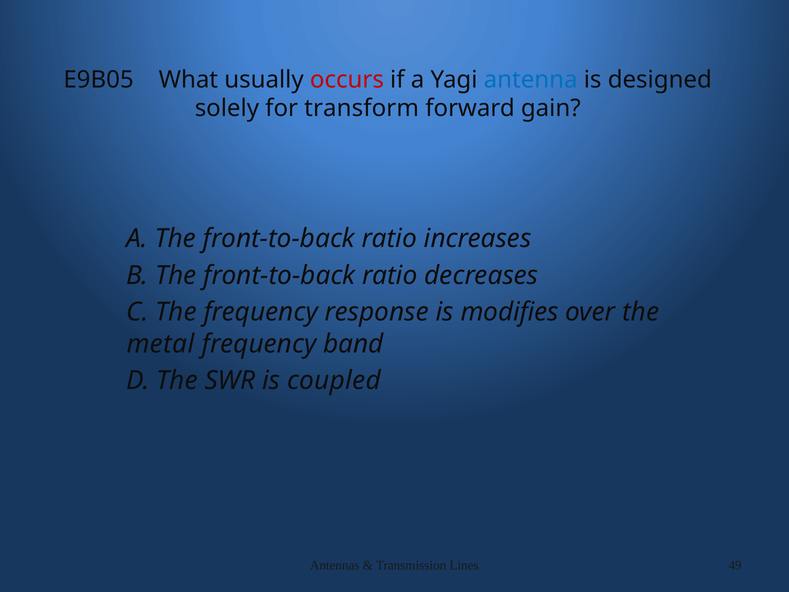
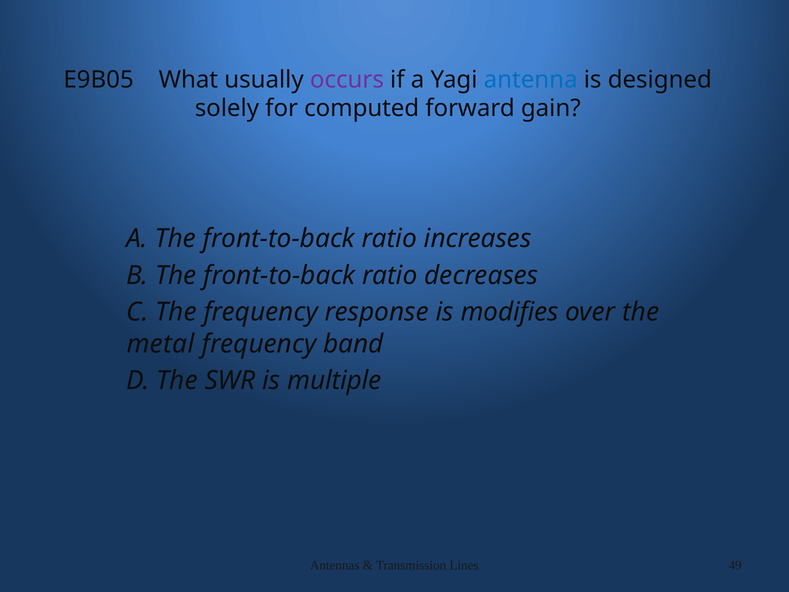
occurs colour: red -> purple (347, 80)
transform: transform -> computed (362, 108)
coupled: coupled -> multiple (334, 381)
